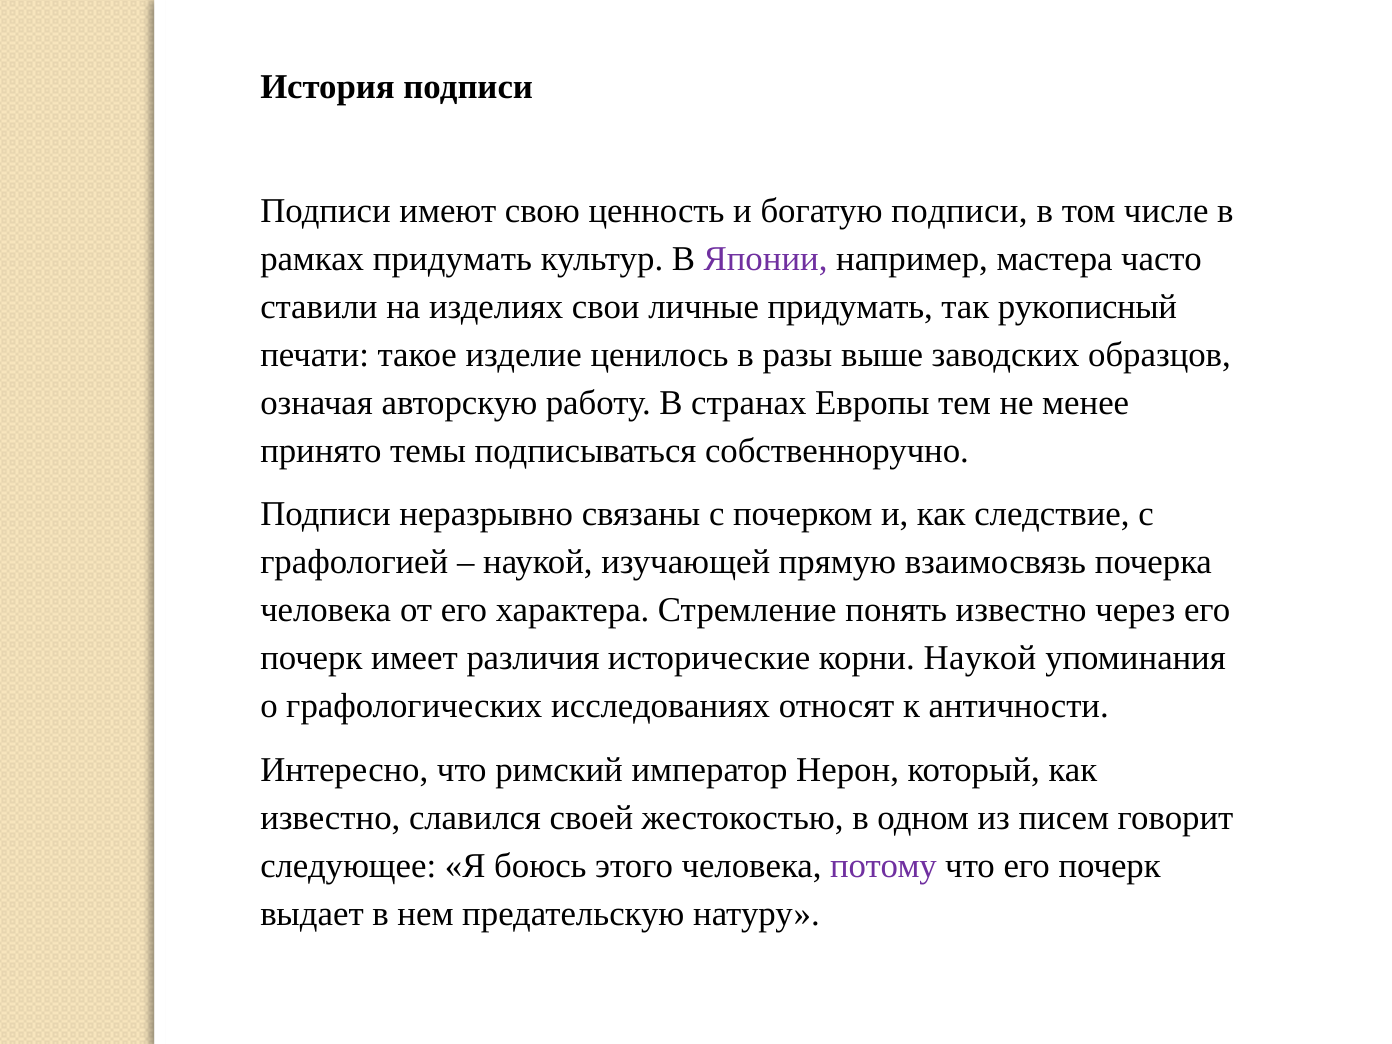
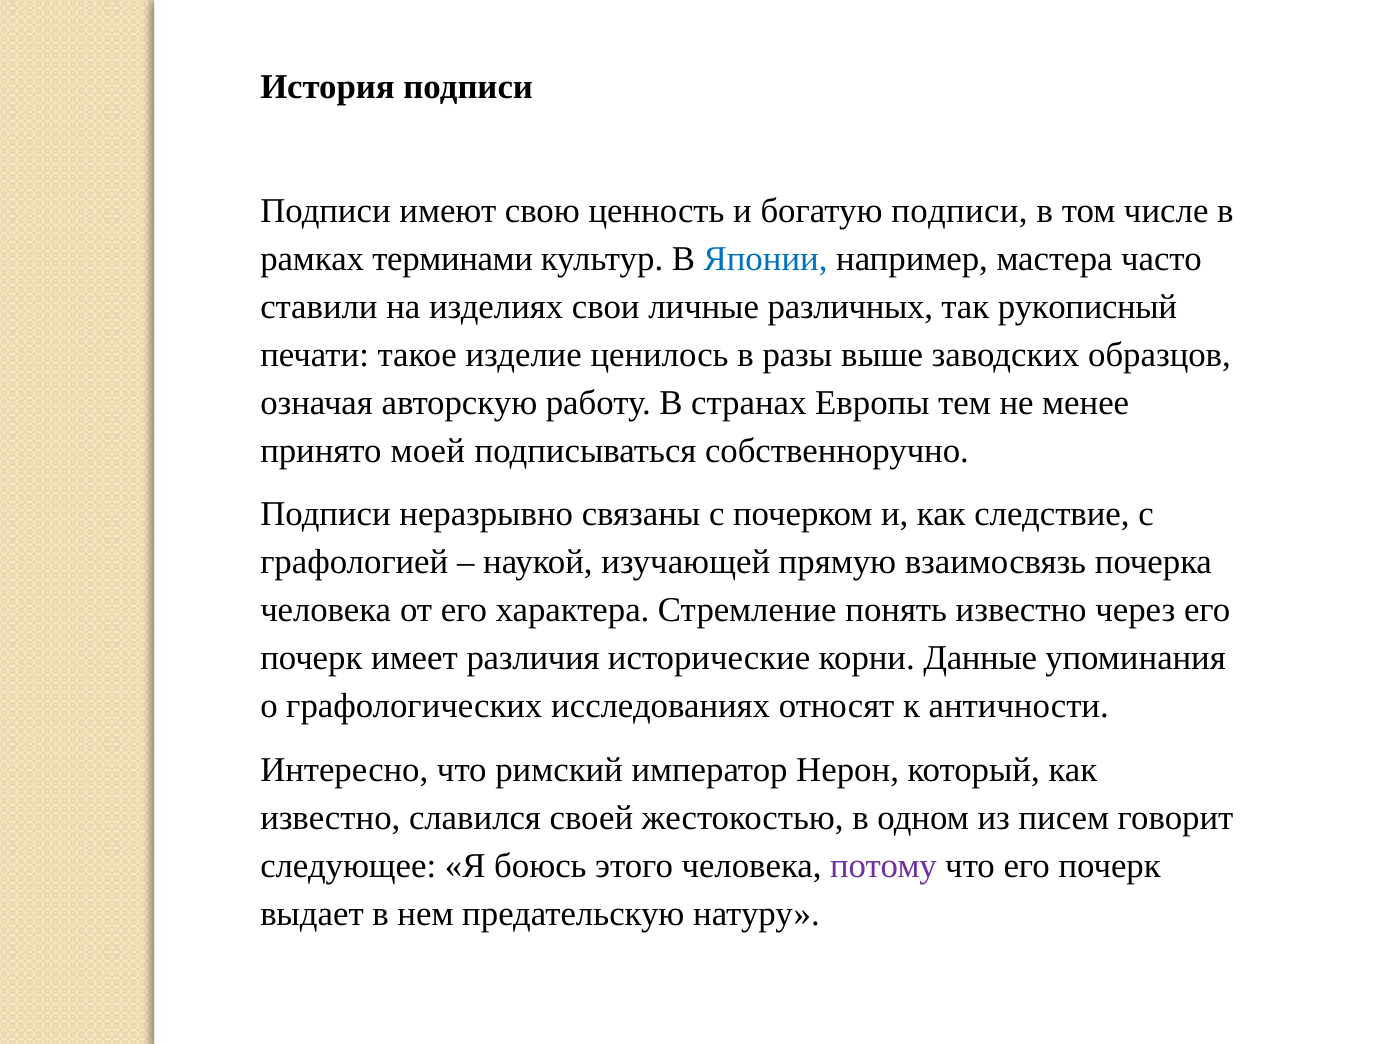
рамках придумать: придумать -> терминами (453, 259)
Японии colour: purple -> blue (766, 259)
личные придумать: придумать -> различных (850, 307)
темы: темы -> моей (428, 451)
корни Наукой: Наукой -> Данные (980, 658)
